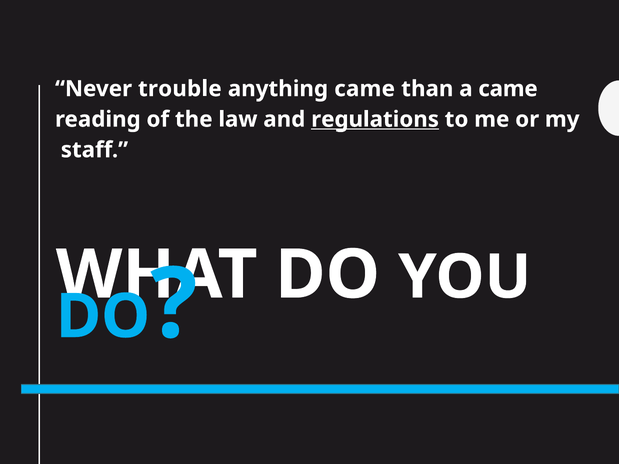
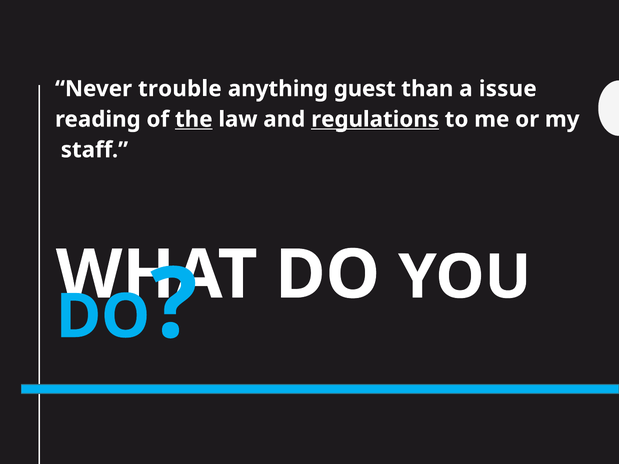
anything came: came -> guest (365, 89)
a came: came -> issue (508, 89)
the underline: none -> present (194, 119)
